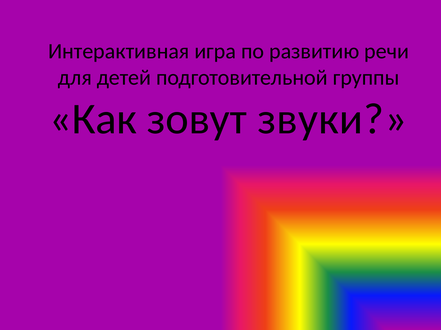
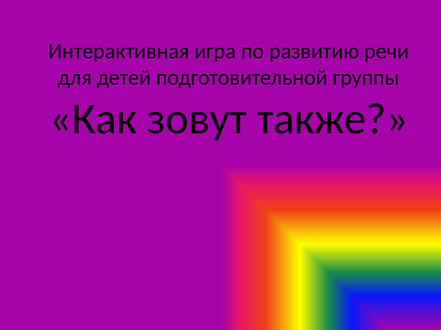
звуки: звуки -> также (333, 119)
